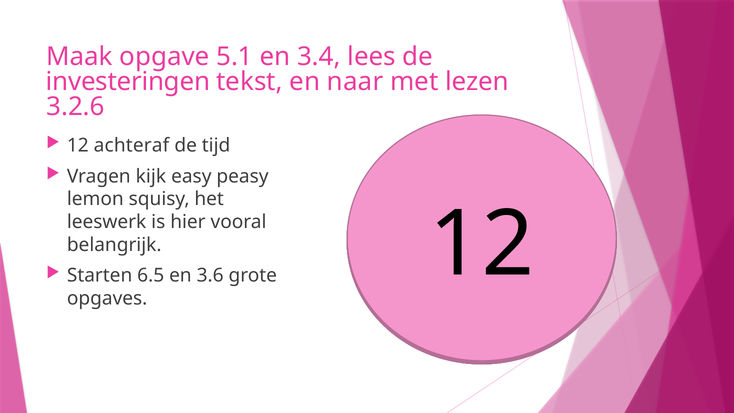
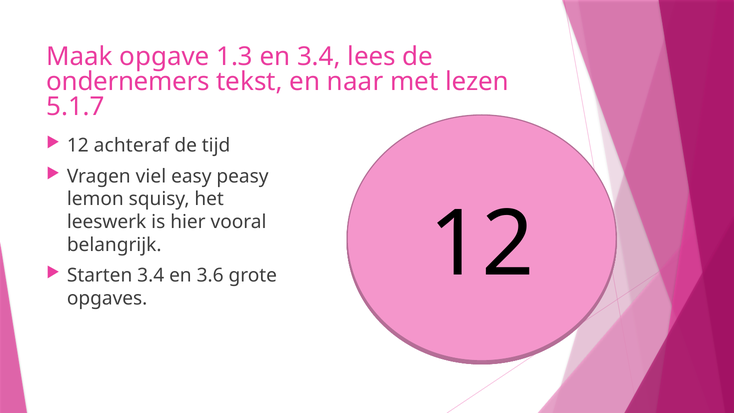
5.1: 5.1 -> 1.3 (235, 57)
investeringen: investeringen -> ondernemers (128, 81)
3.2.6: 3.2.6 -> 5.1.7 (76, 106)
kijk: kijk -> viel (151, 176)
Starten 6.5: 6.5 -> 3.4 (151, 275)
